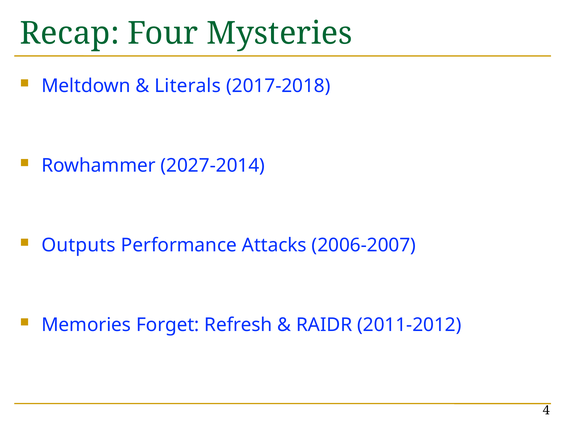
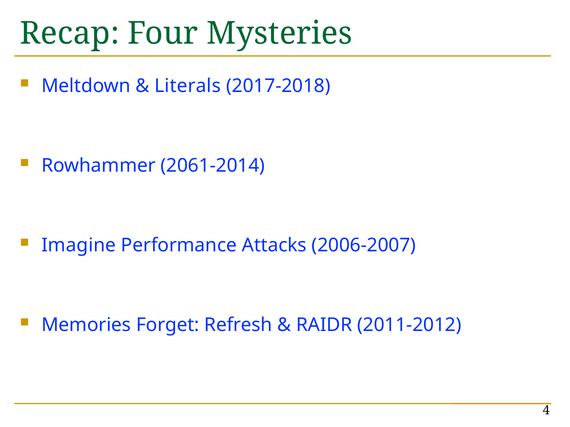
2027-2014: 2027-2014 -> 2061-2014 (213, 166)
Outputs: Outputs -> Imagine (79, 246)
